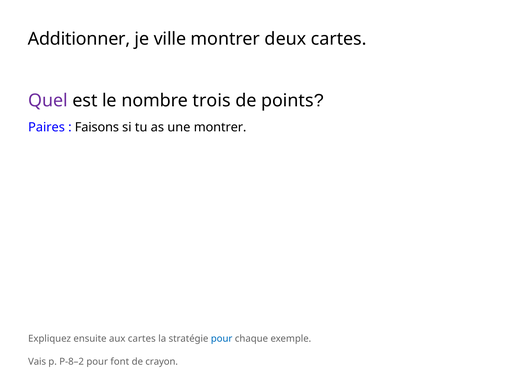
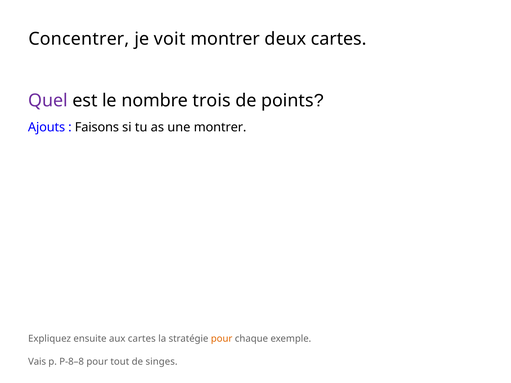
Additionner: Additionner -> Concentrer (79, 39)
ville: ville -> voit (170, 39)
Paires: Paires -> Ajouts (47, 127)
pour colour: blue -> orange (222, 339)
P-8–2: P-8–2 -> P-8–8 (72, 362)
font: font -> tout (120, 362)
crayon: crayon -> singes (162, 362)
